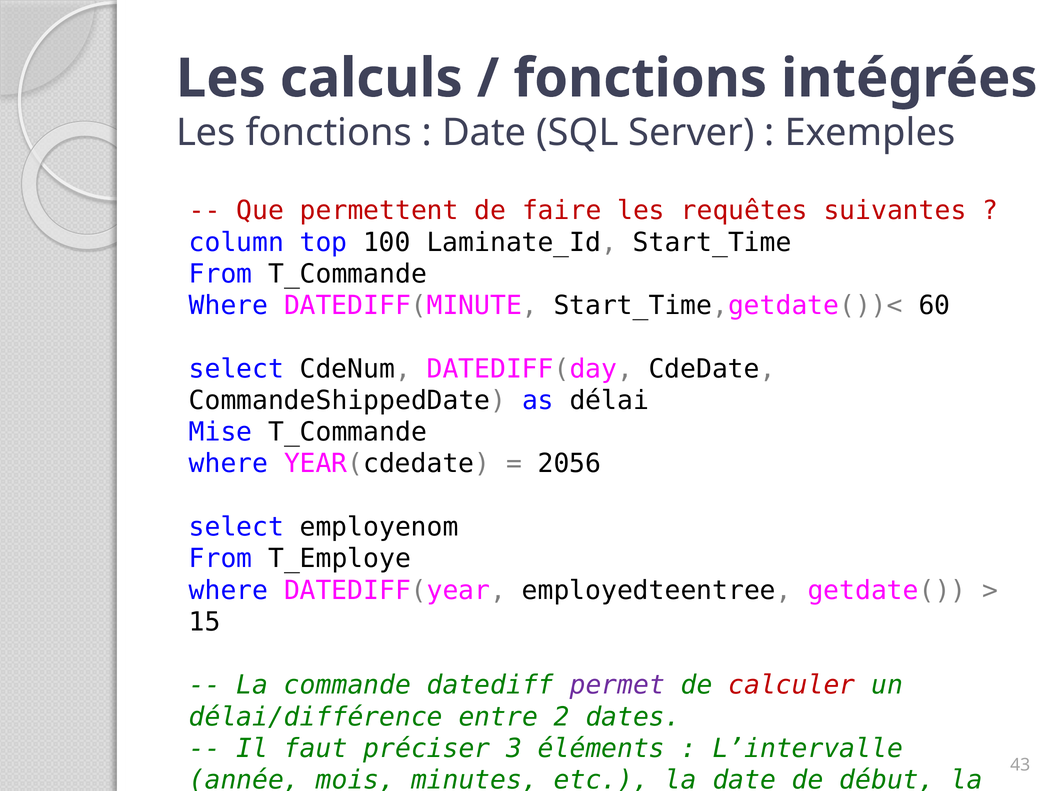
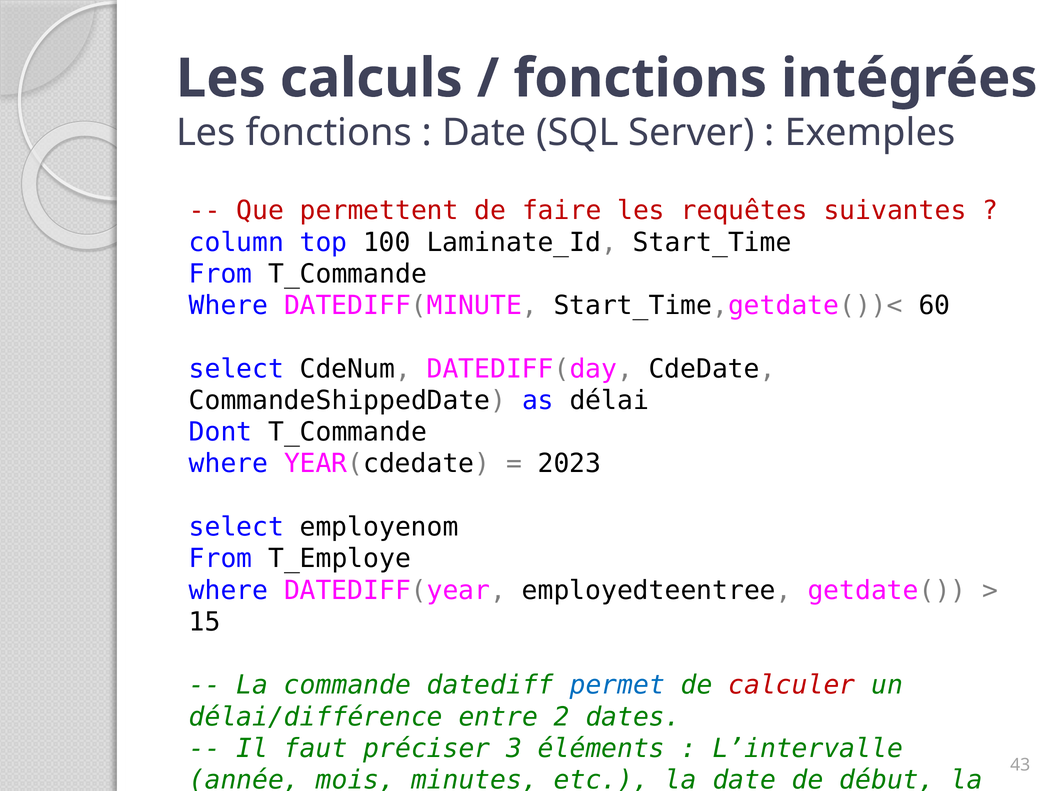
Mise: Mise -> Dont (221, 432)
2056: 2056 -> 2023 (569, 464)
permet colour: purple -> blue (617, 685)
